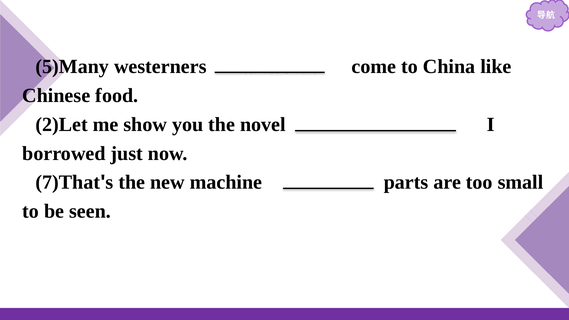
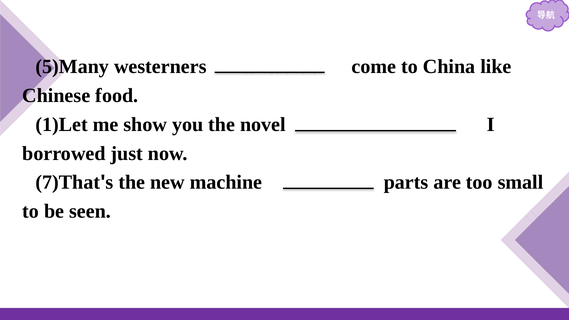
2)Let: 2)Let -> 1)Let (62, 125)
